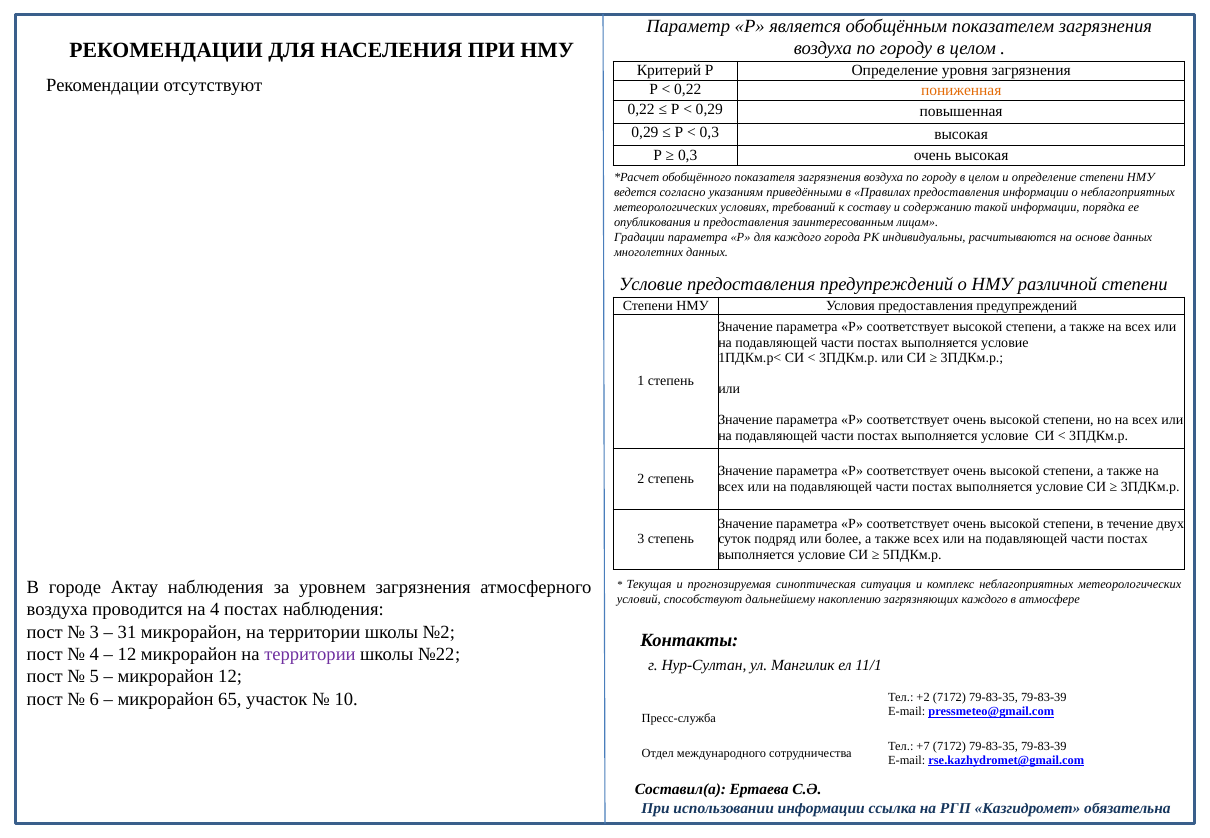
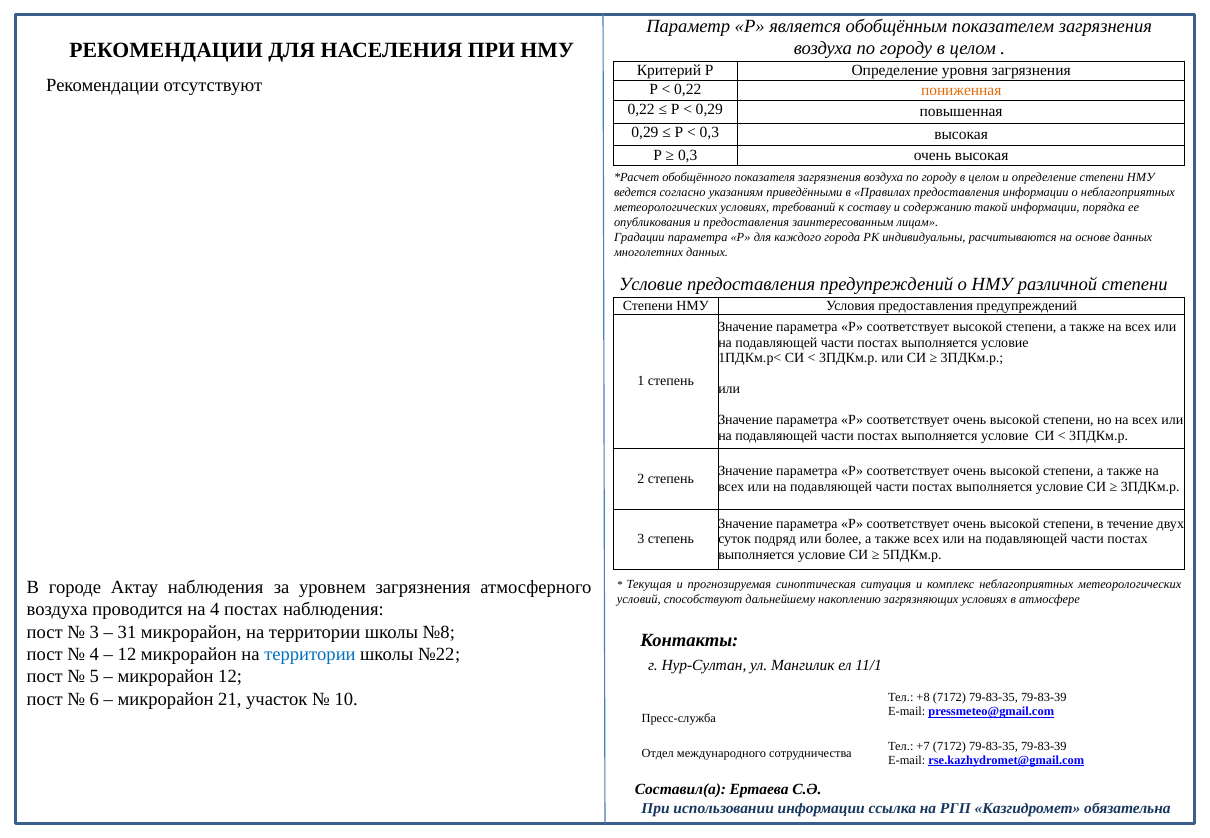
загрязняющих каждого: каждого -> условиях (985, 599)
№2: №2 -> №8 (439, 632)
территории colour: purple -> blue (310, 654)
65: 65 -> 21 (230, 699)
+2: +2 -> +8 (923, 698)
